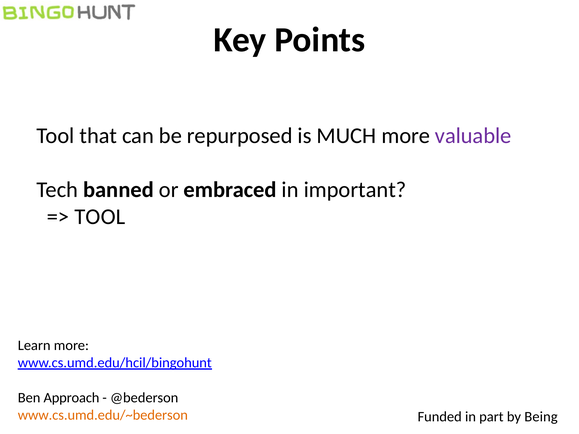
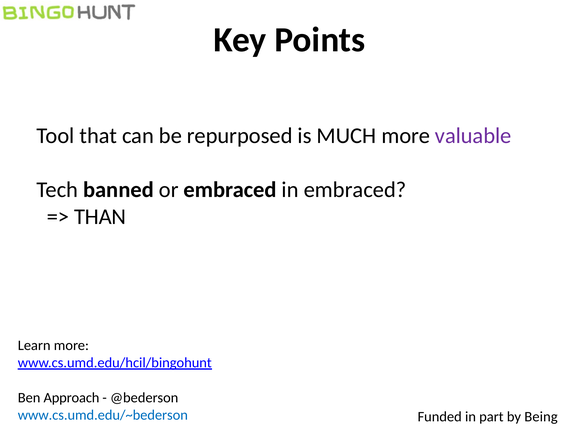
in important: important -> embraced (355, 190)
TOOL: TOOL -> THAN (100, 217)
www.cs.umd.edu/~bederson colour: orange -> blue (103, 415)
